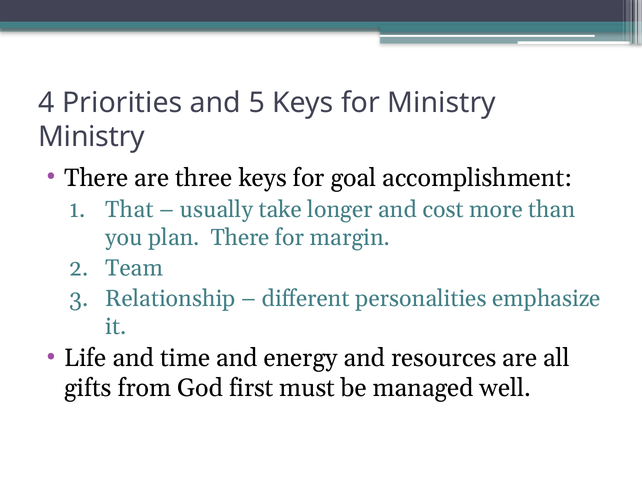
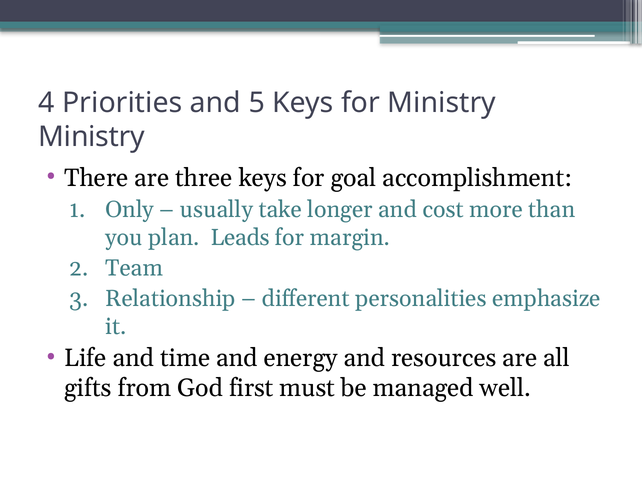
That: That -> Only (130, 209)
plan There: There -> Leads (240, 237)
